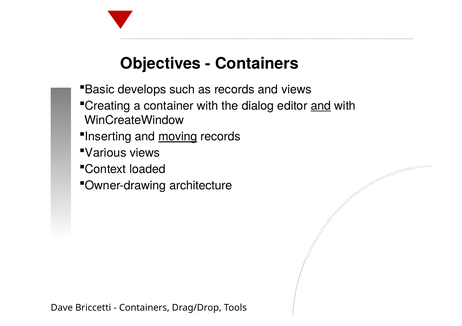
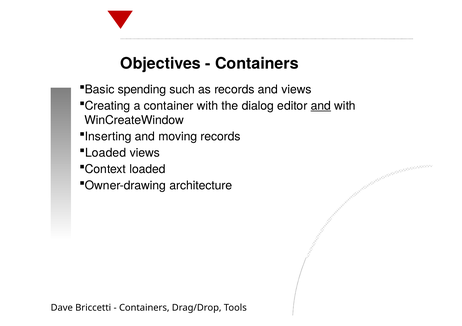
develops: develops -> spending (142, 89)
moving underline: present -> none (178, 137)
Various: Various -> Loaded (106, 153)
